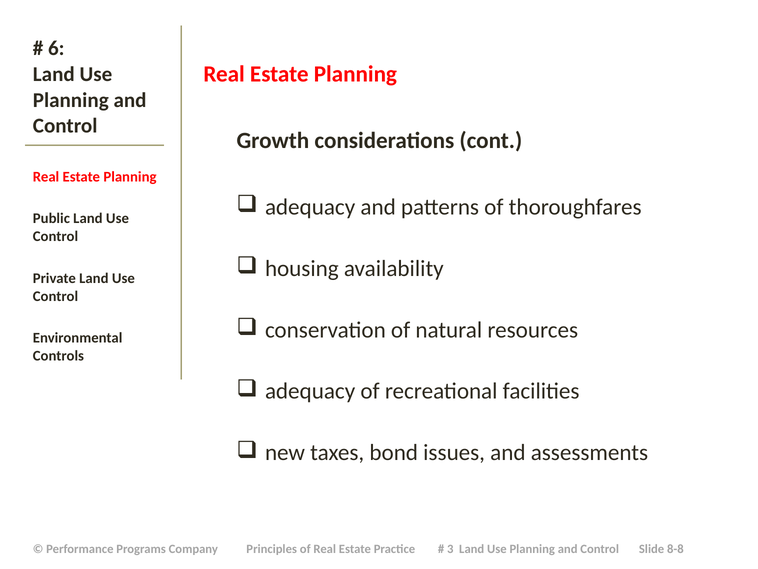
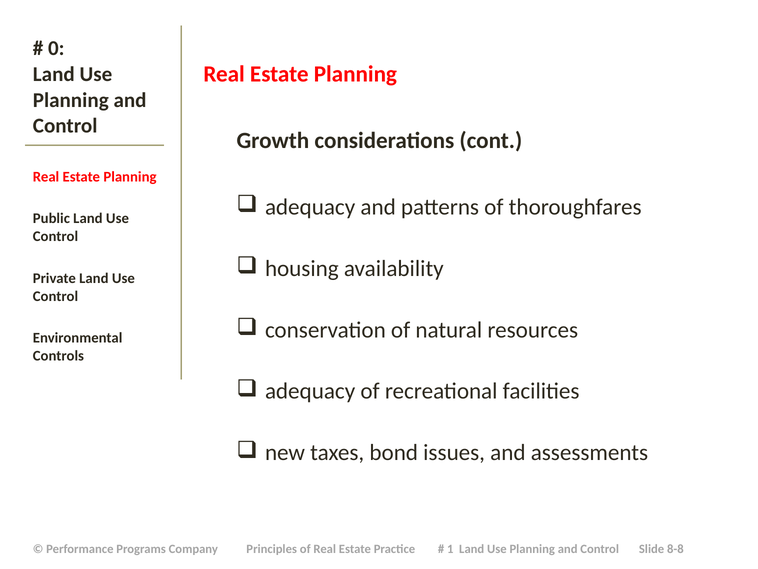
6: 6 -> 0 (56, 48)
3: 3 -> 1 (450, 549)
